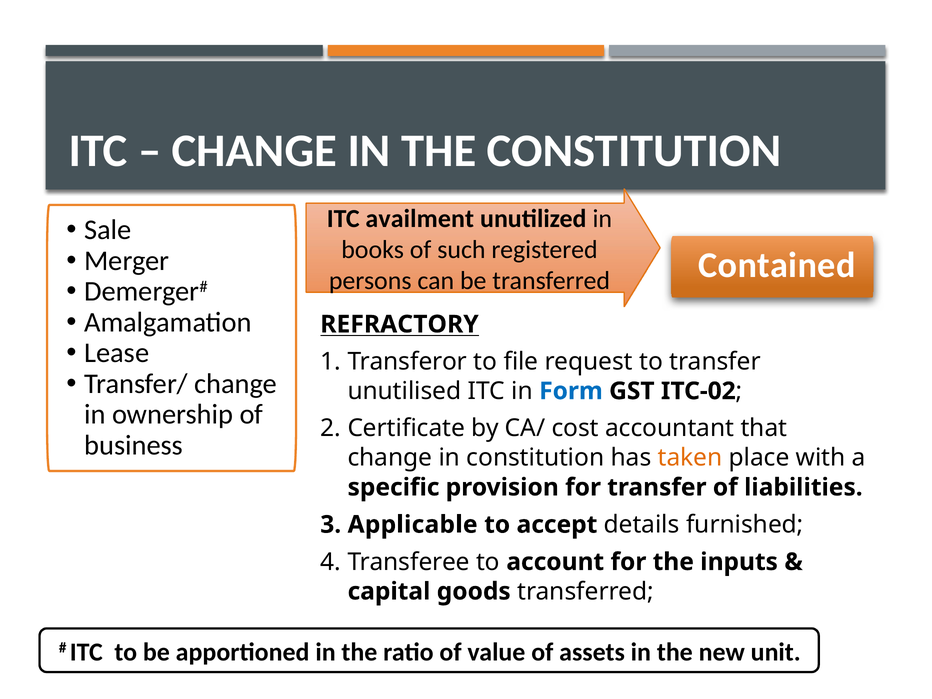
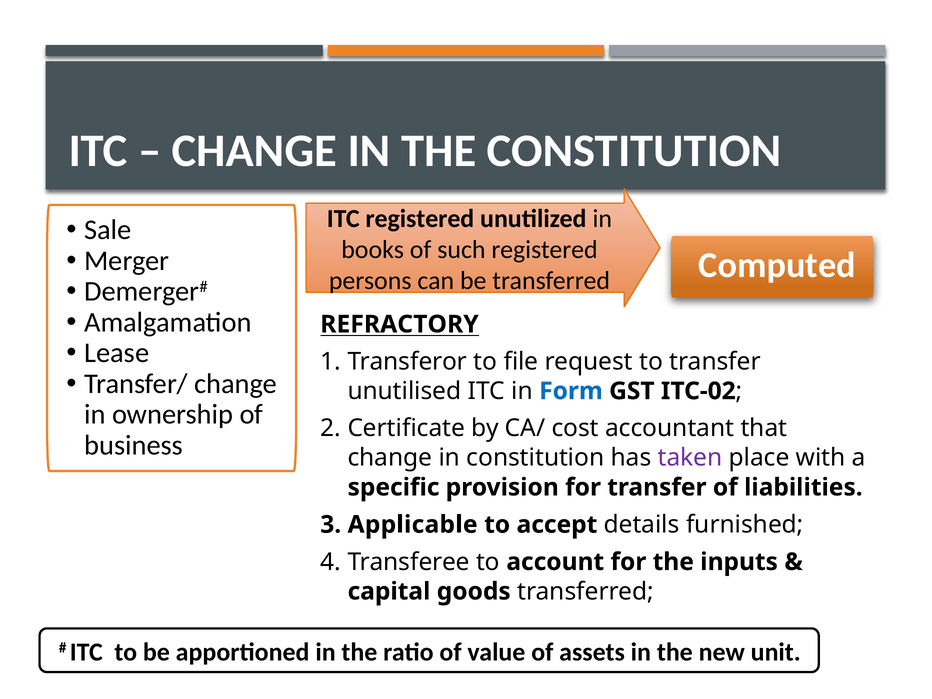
ITC availment: availment -> registered (420, 218)
Contained: Contained -> Computed (777, 265)
taken colour: orange -> purple (690, 458)
